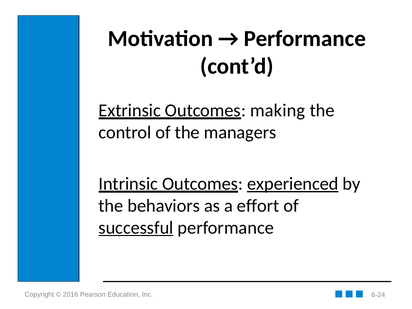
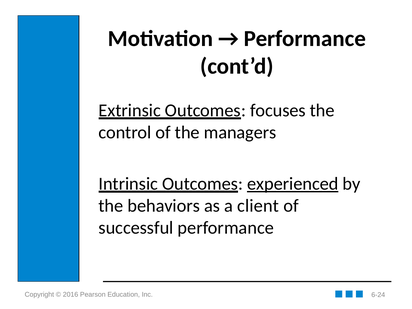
making: making -> focuses (278, 111)
effort: effort -> client (258, 206)
successful underline: present -> none (136, 228)
